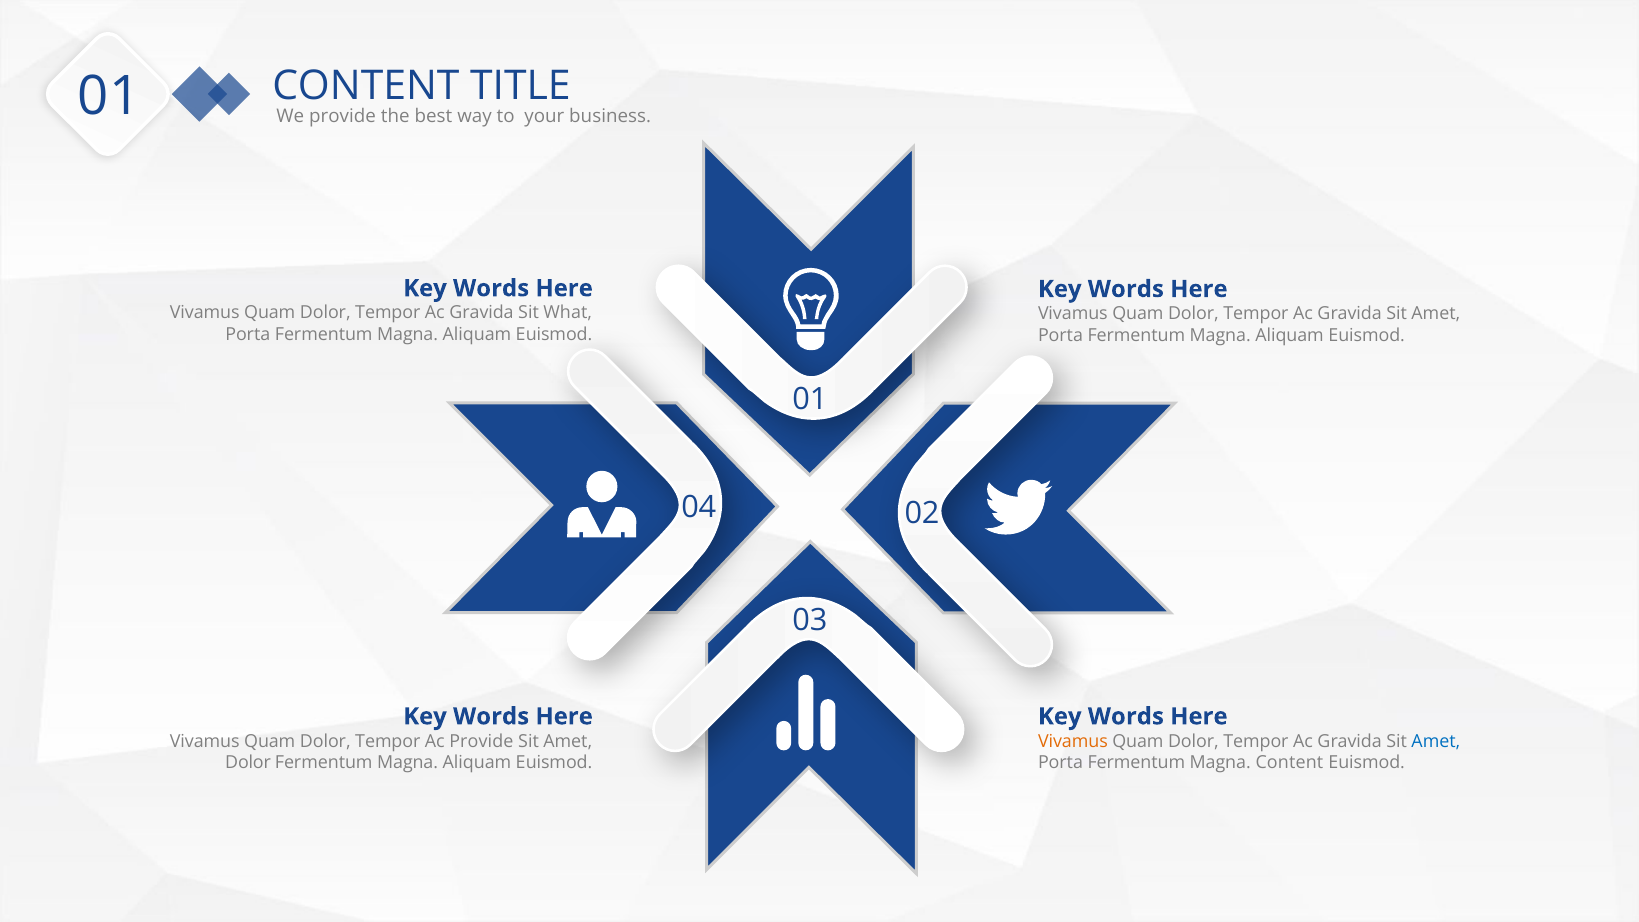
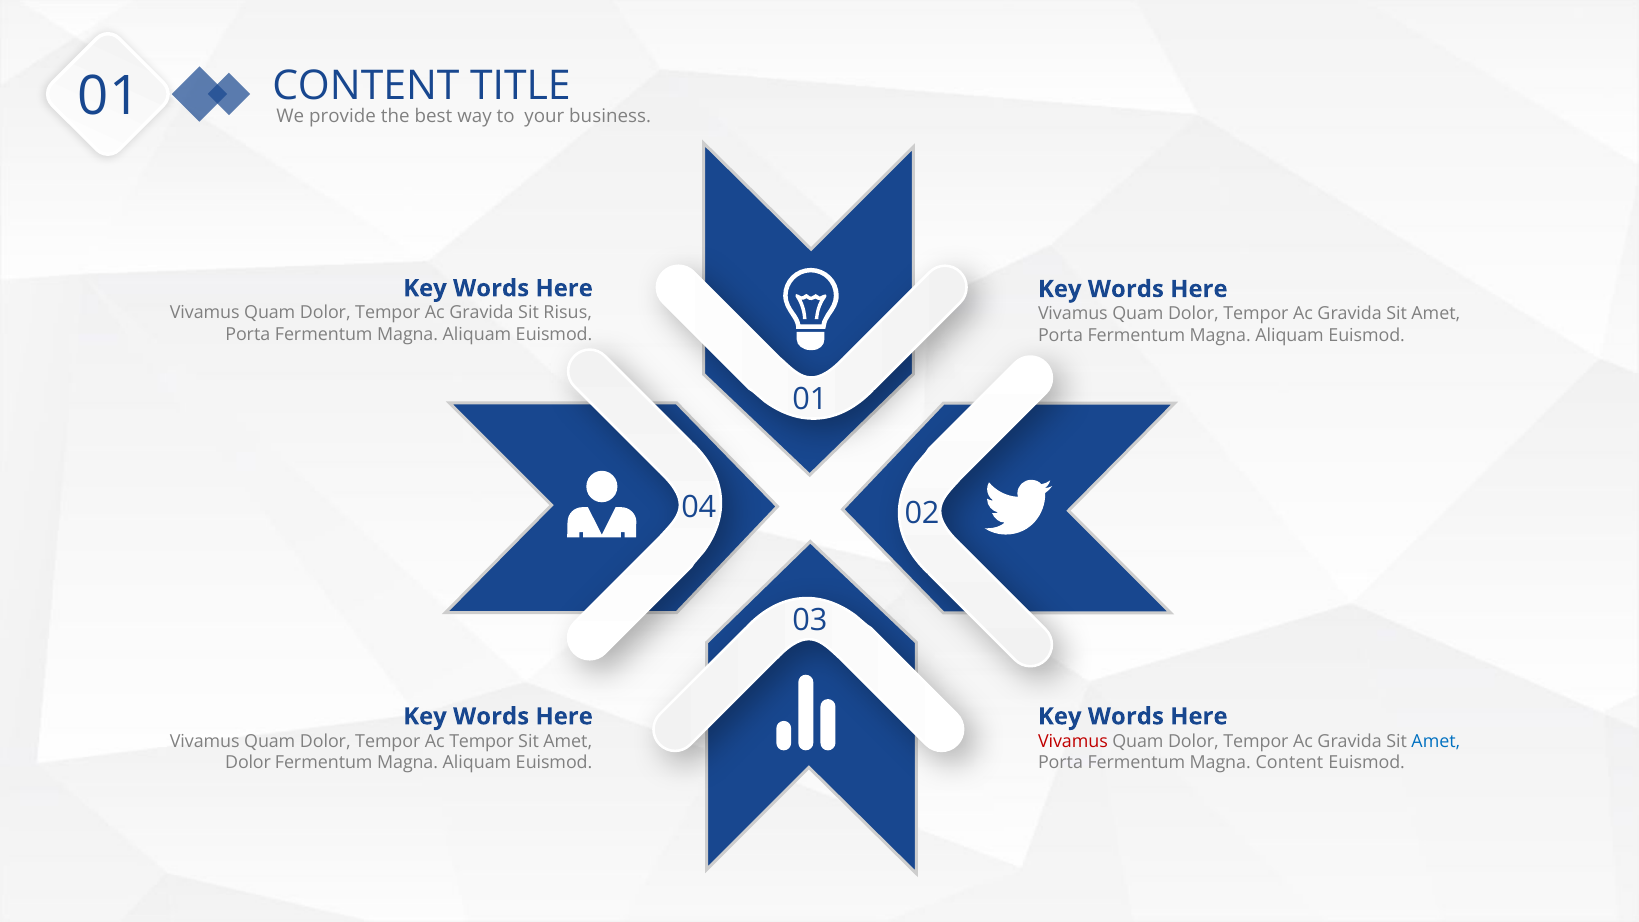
What: What -> Risus (568, 313)
Ac Provide: Provide -> Tempor (482, 741)
Vivamus colour: orange -> red (1073, 741)
